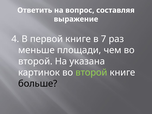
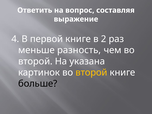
7: 7 -> 2 (104, 39)
площади: площади -> разность (79, 50)
второй colour: light green -> yellow (91, 72)
